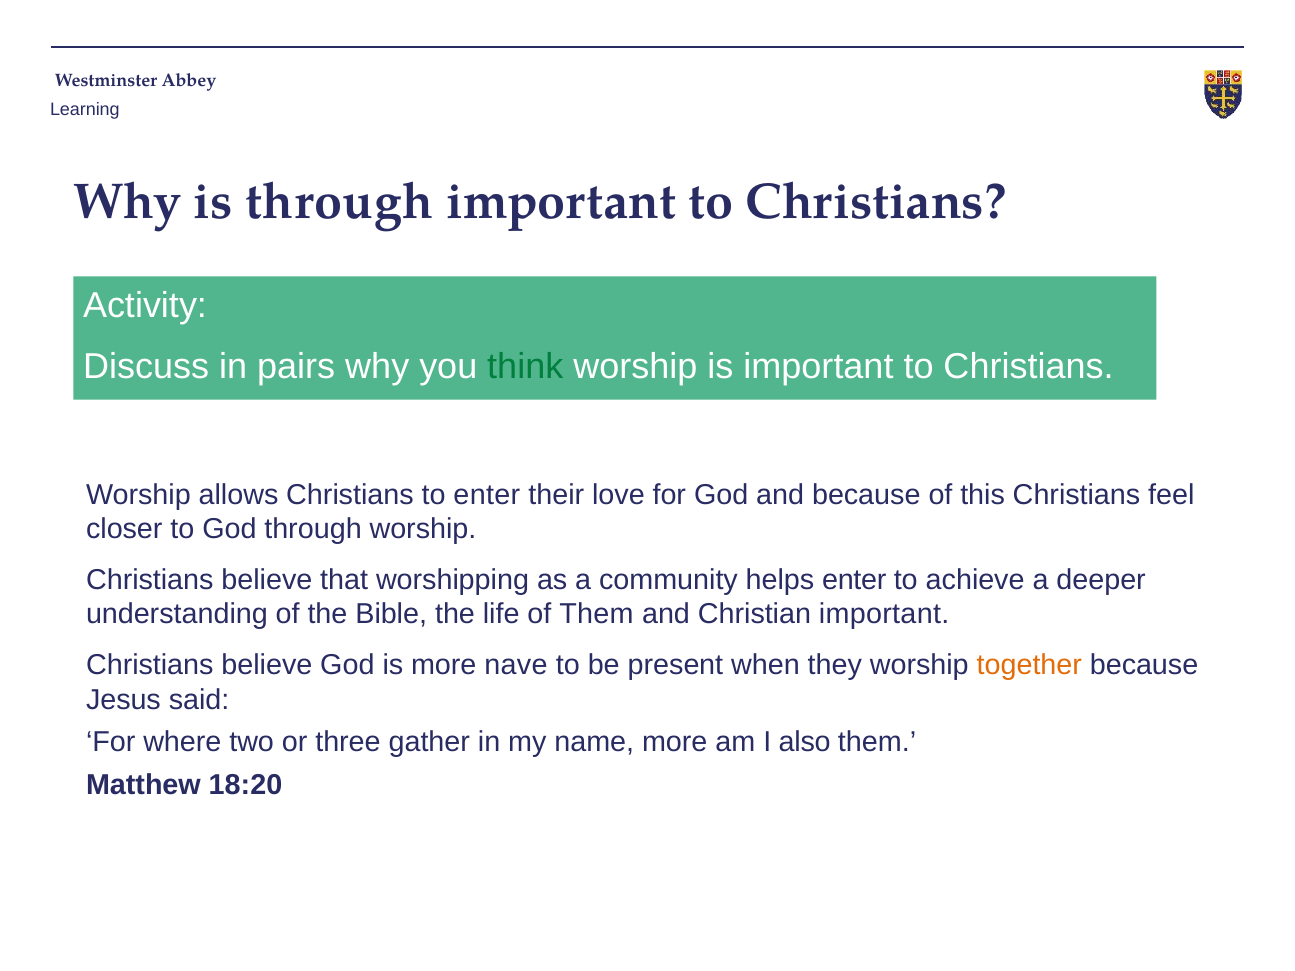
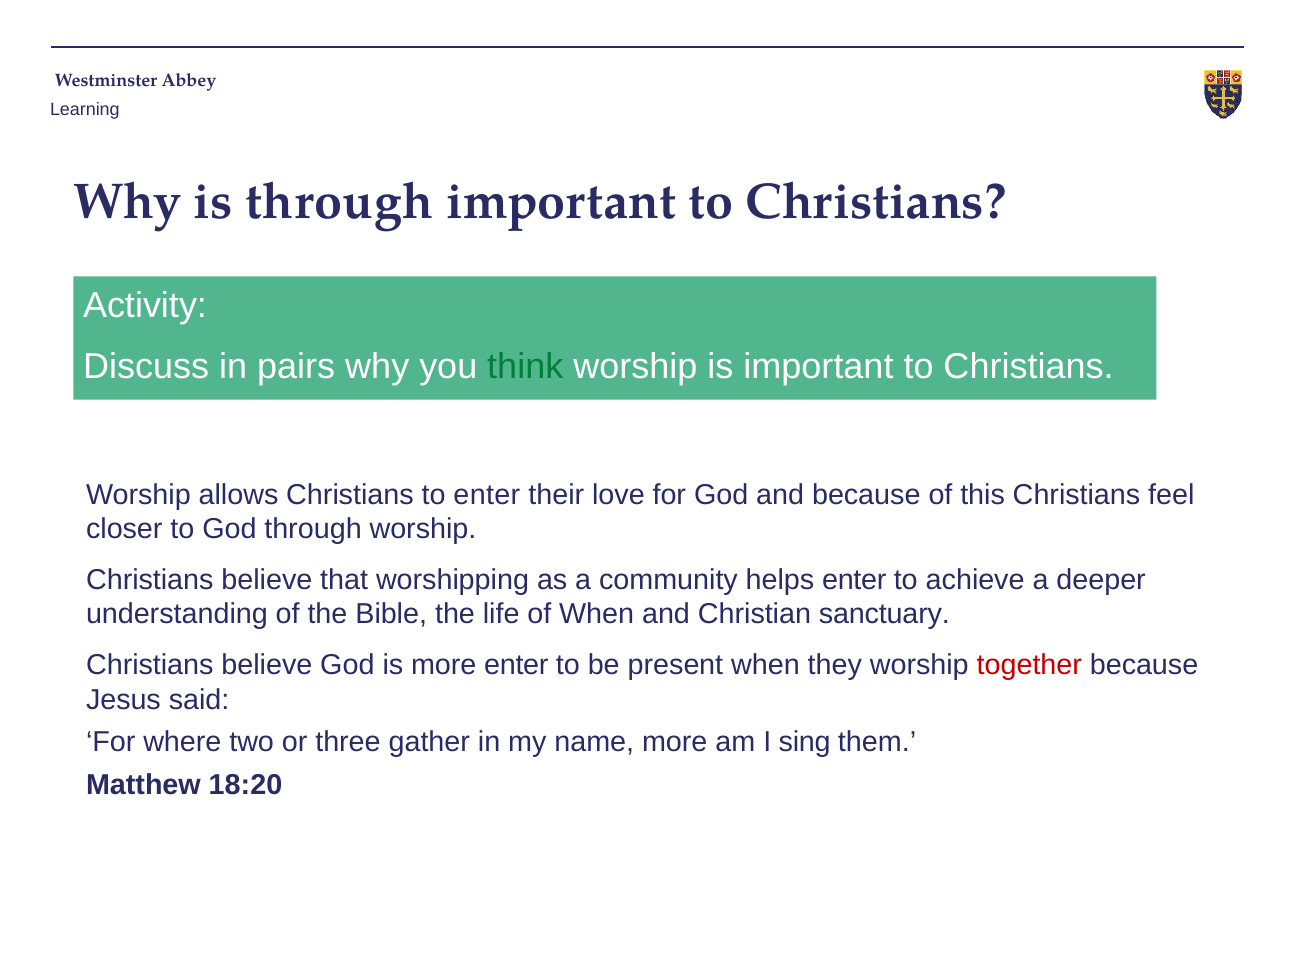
of Them: Them -> When (597, 615)
Christian important: important -> sanctuary (884, 615)
more nave: nave -> enter (516, 665)
together colour: orange -> red (1029, 665)
also: also -> sing (805, 743)
